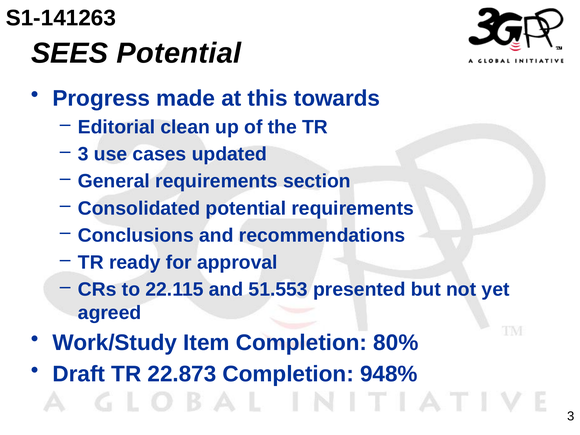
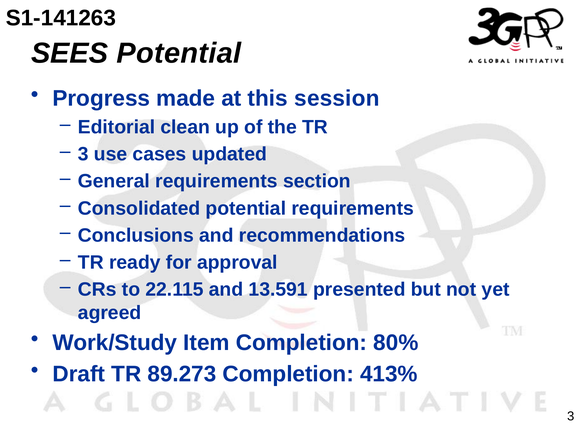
towards: towards -> session (337, 98)
51.553: 51.553 -> 13.591 (278, 290)
22.873: 22.873 -> 89.273 (182, 374)
948%: 948% -> 413% (389, 374)
